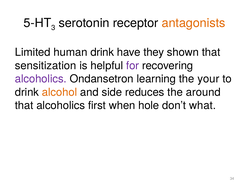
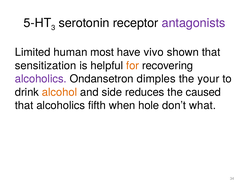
antagonists colour: orange -> purple (194, 23)
human drink: drink -> most (102, 52)
they: they -> vivo (154, 52)
for colour: purple -> orange (133, 66)
learning: learning -> dimples (156, 79)
around: around -> caused (203, 92)
first: first -> fifth (97, 105)
